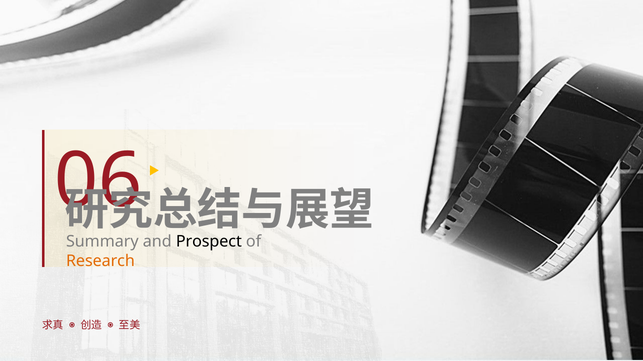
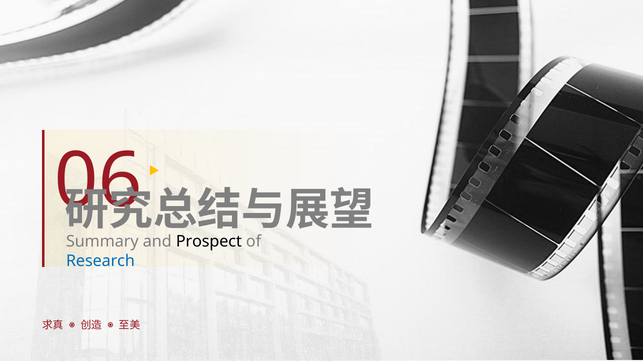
Research colour: orange -> blue (100, 261)
